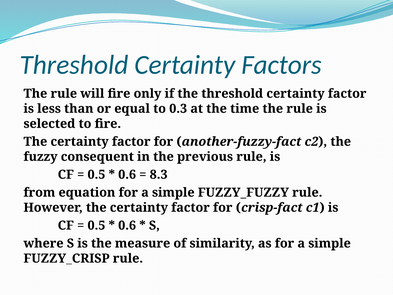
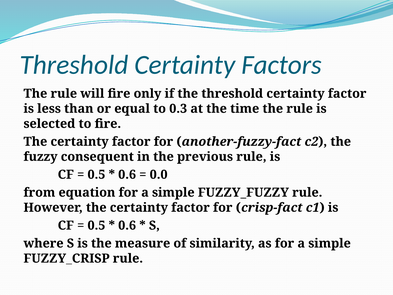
8.3: 8.3 -> 0.0 (159, 174)
